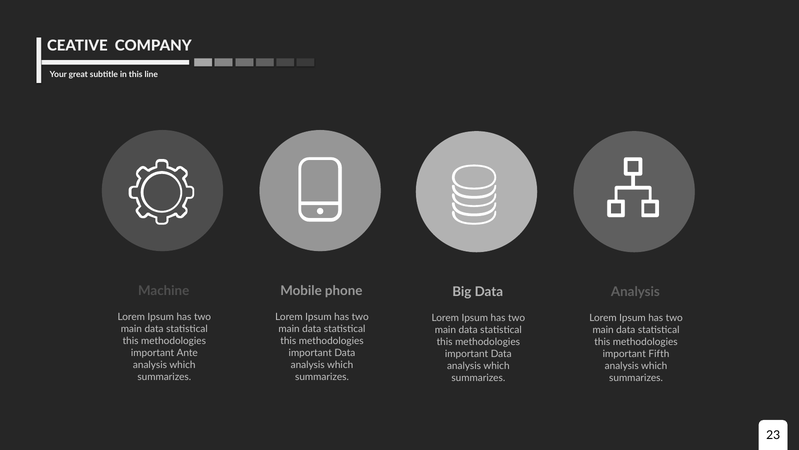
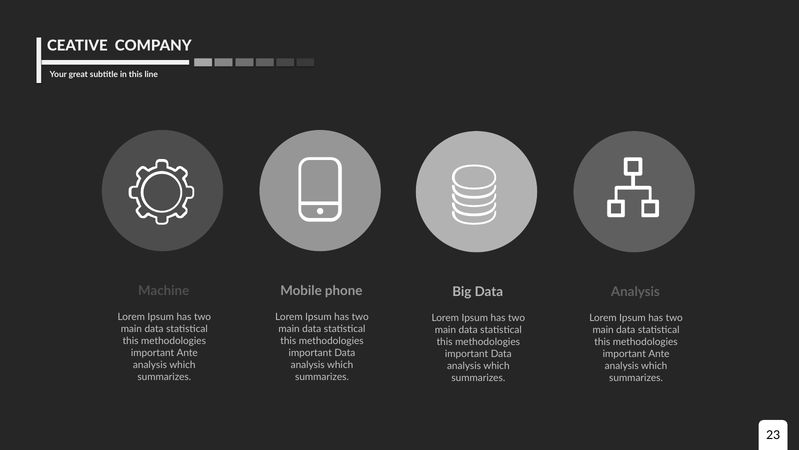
Fifth: Fifth -> Ante (659, 354)
